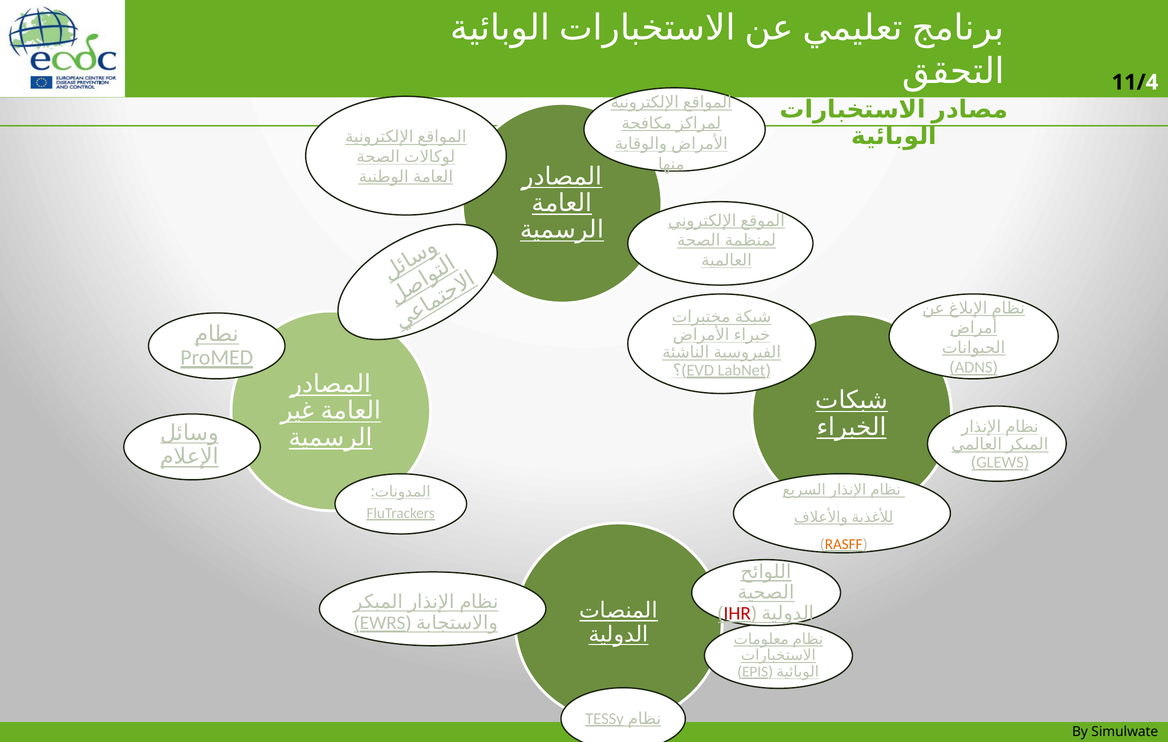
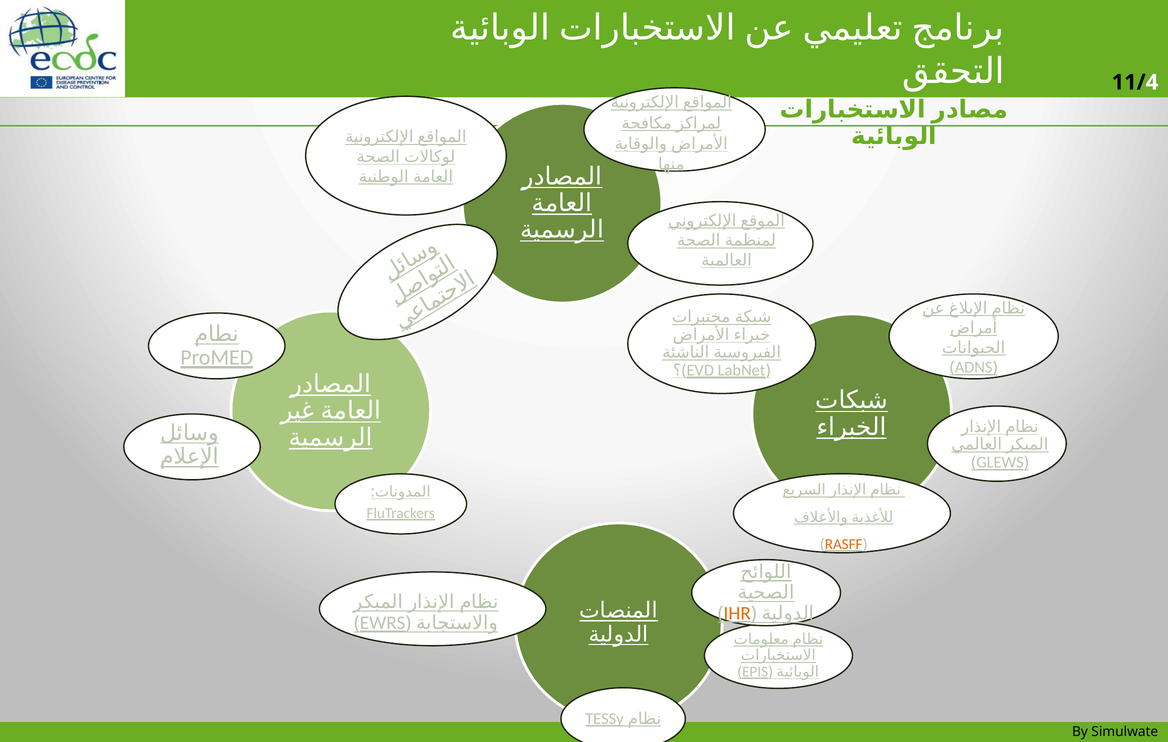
IHR colour: red -> orange (737, 613)
